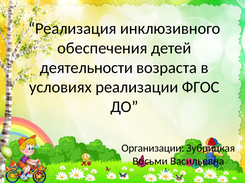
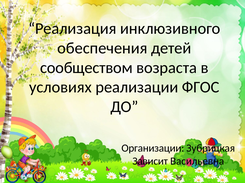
деятельности: деятельности -> сообществом (86, 68)
Восьми: Восьми -> Зависит (150, 162)
